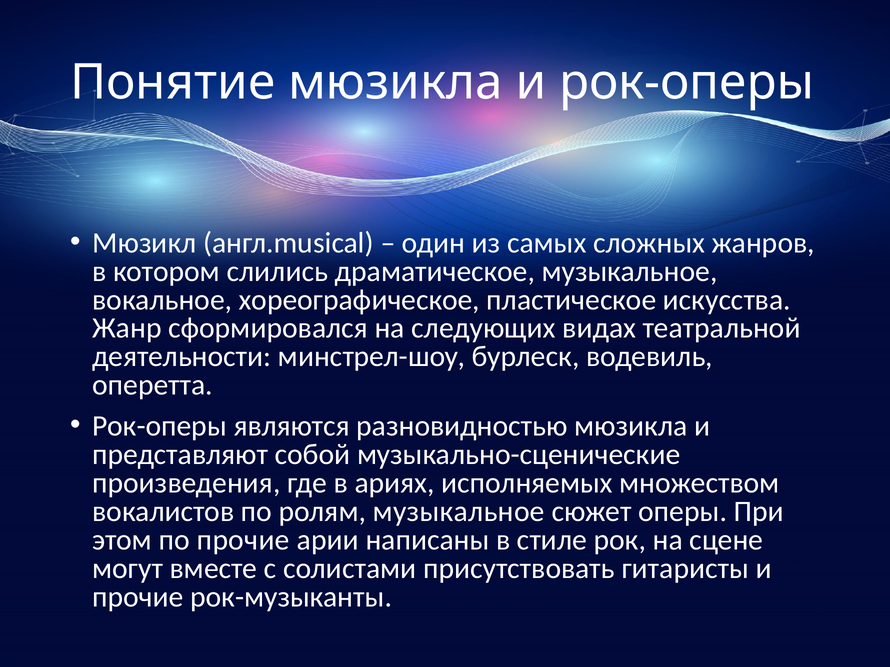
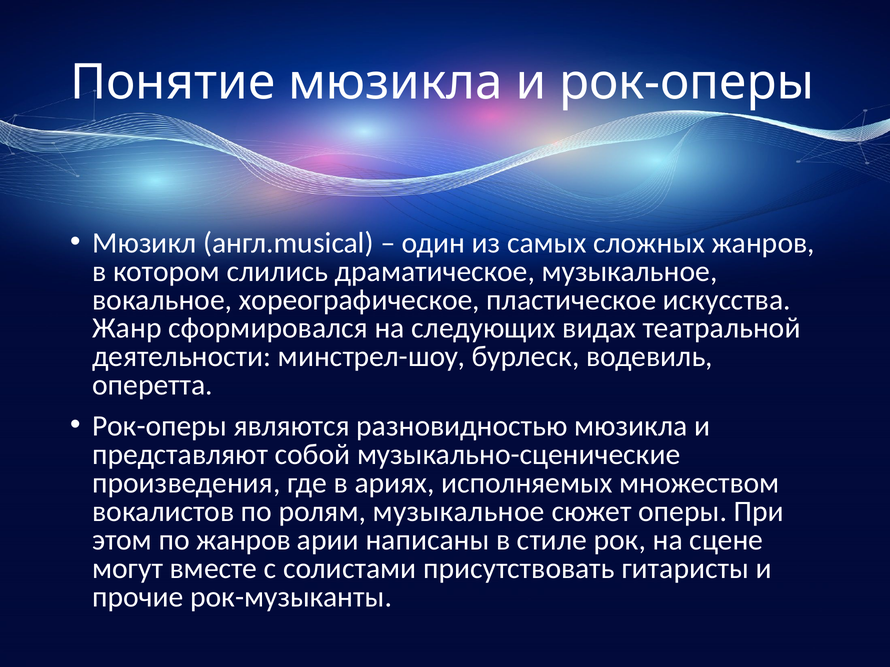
по прочие: прочие -> жанров (244, 540)
